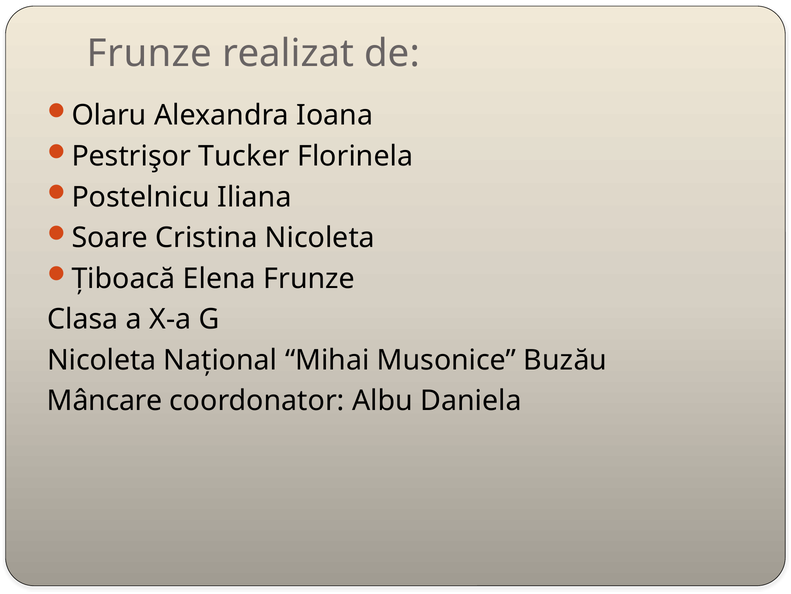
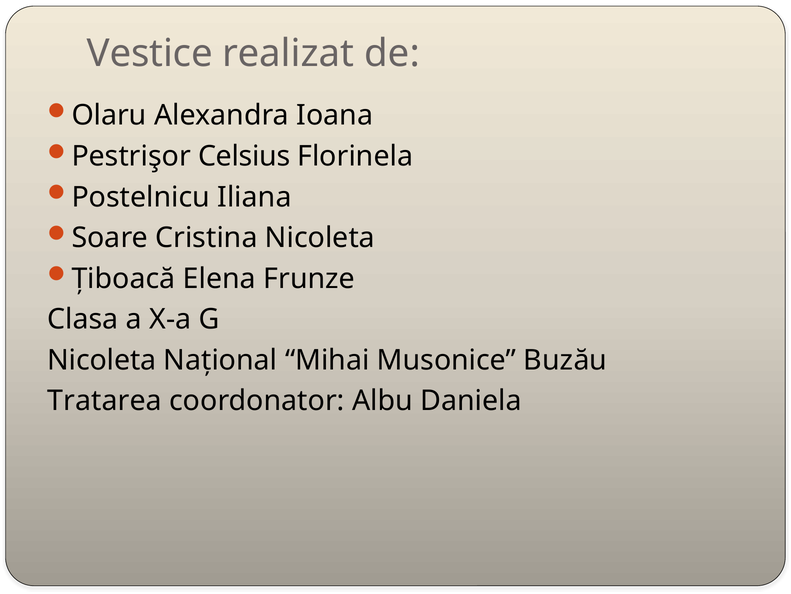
Frunze: Frunze -> Vestice (150, 53)
Tucker: Tucker -> Celsius (244, 156)
Mâncare: Mâncare -> Tratarea (105, 400)
